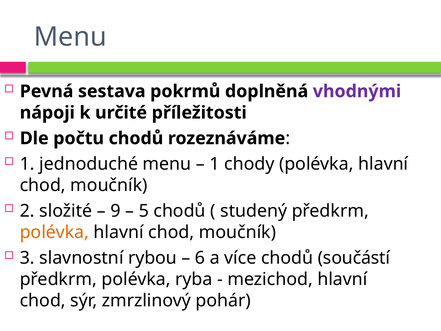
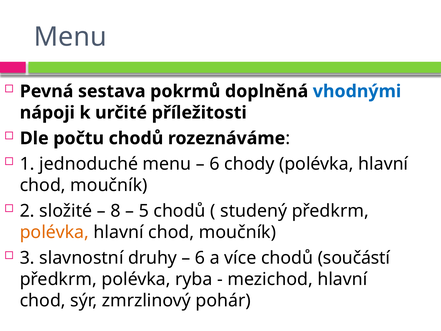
vhodnými colour: purple -> blue (357, 91)
1: 1 -> 6 (214, 164)
9: 9 -> 8 (116, 211)
rybou: rybou -> druhy (153, 258)
